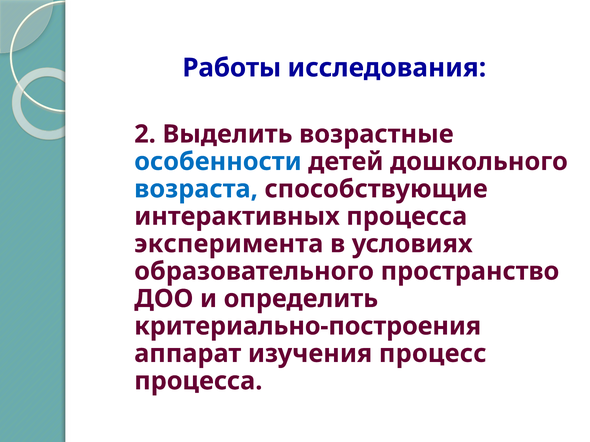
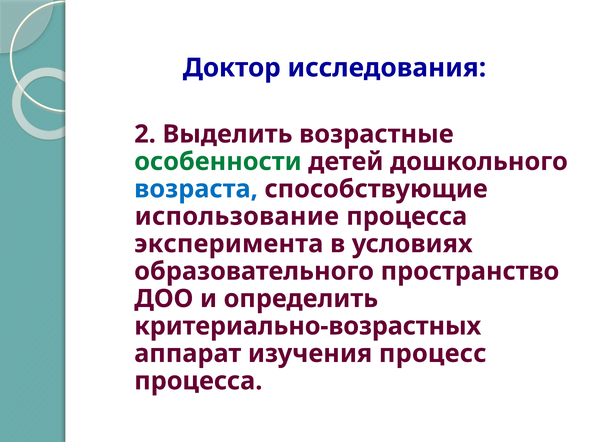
Работы: Работы -> Доктор (232, 68)
особенности colour: blue -> green (218, 162)
интерактивных: интерактивных -> использование (237, 217)
критериально-построения: критериально-построения -> критериально-возрастных (308, 326)
